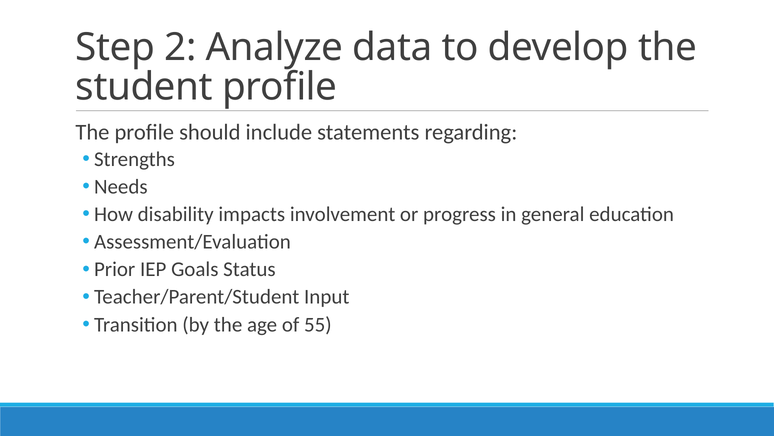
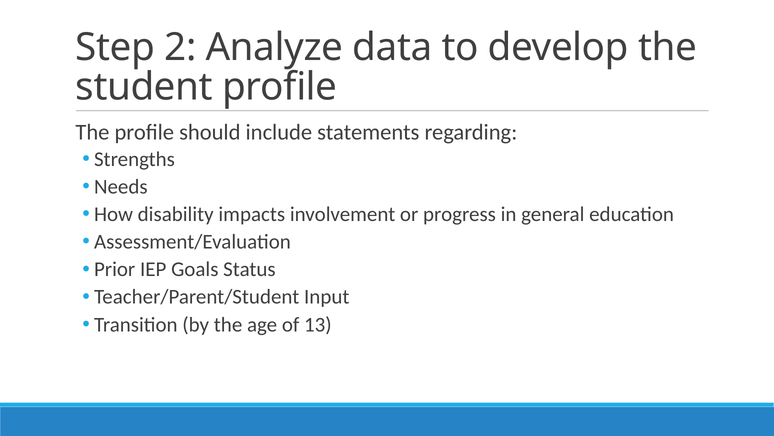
55: 55 -> 13 (318, 324)
